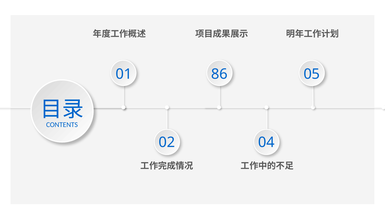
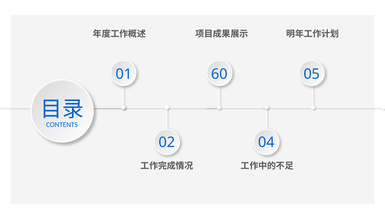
86: 86 -> 60 (219, 74)
